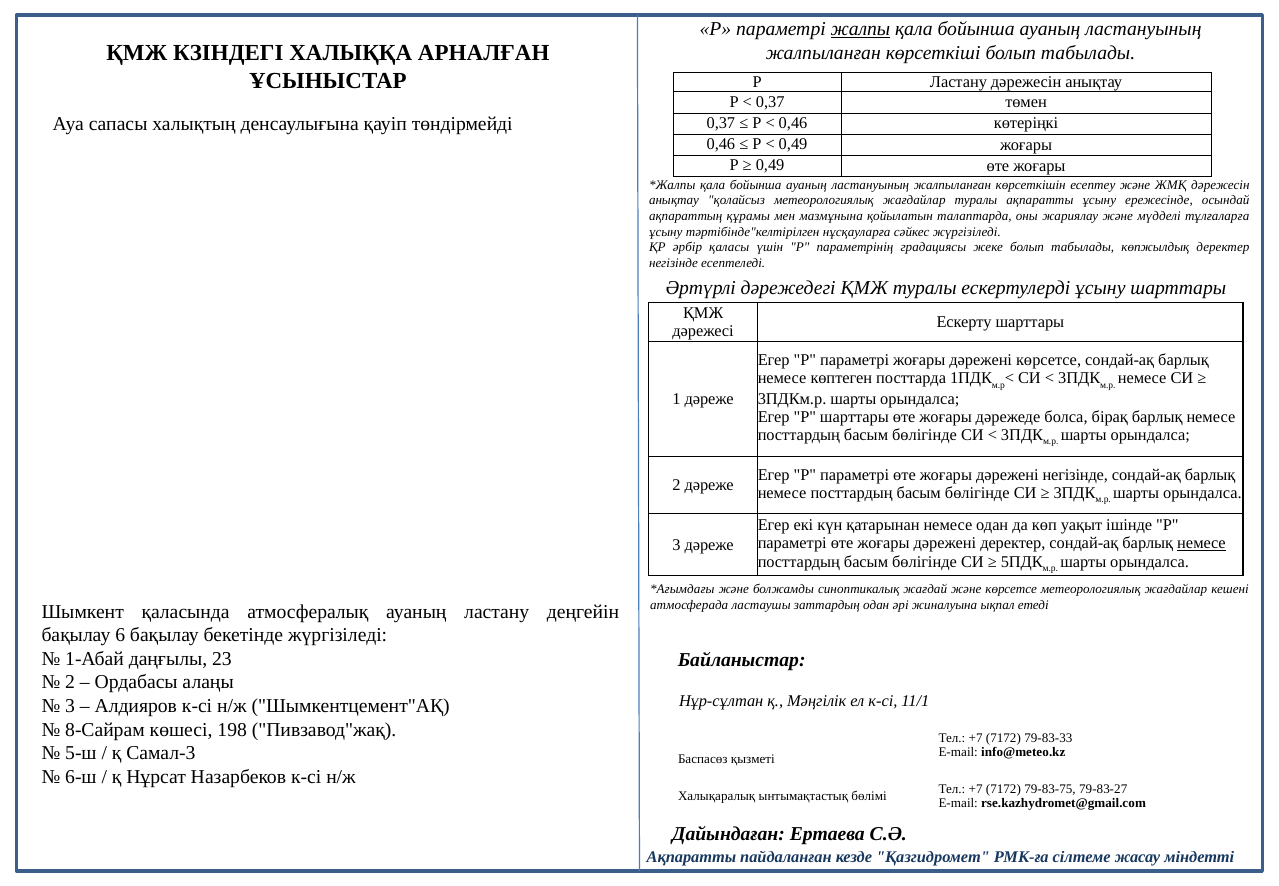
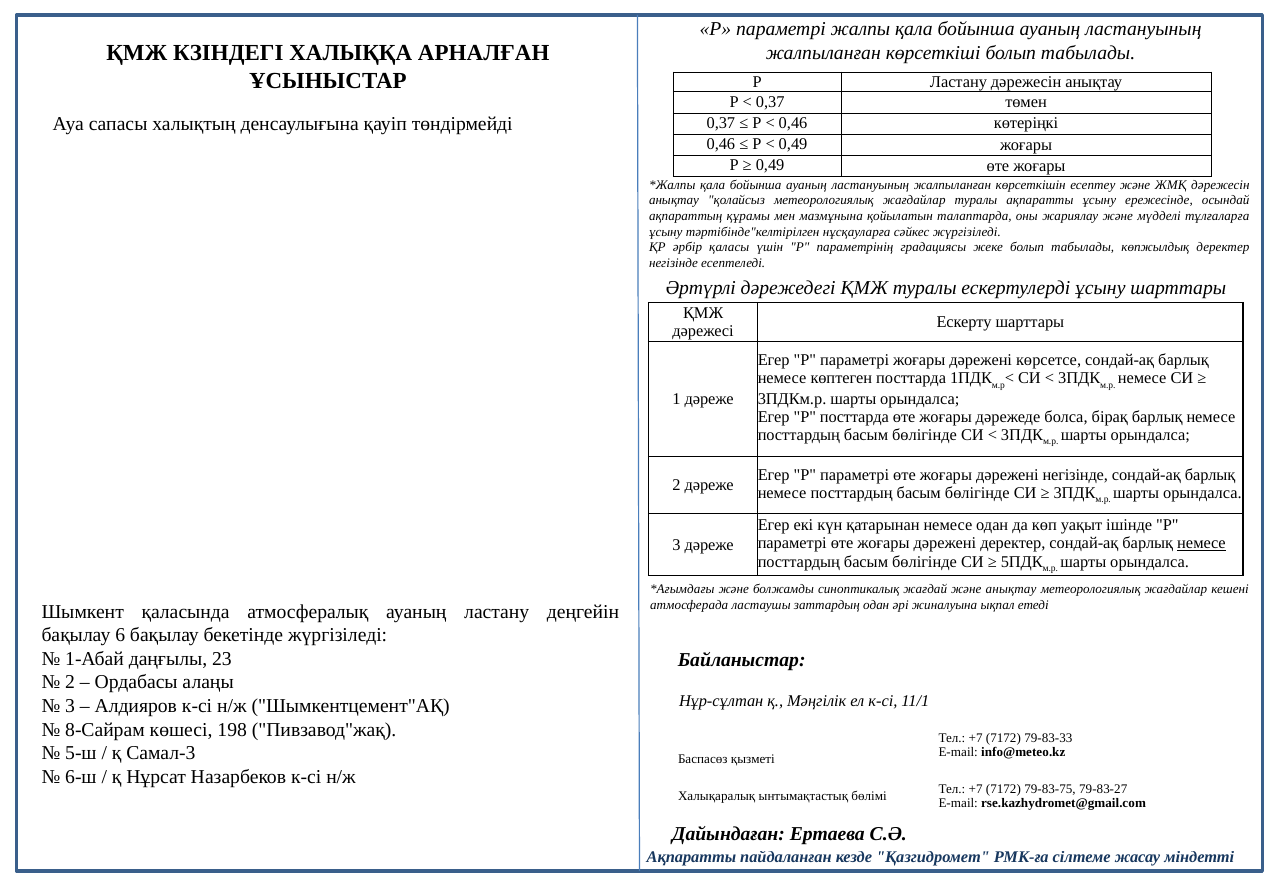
жалпы underline: present -> none (860, 29)
P шарттары: шарттары -> посттарда (854, 417)
және көрсетсе: көрсетсе -> анықтау (1011, 589)
